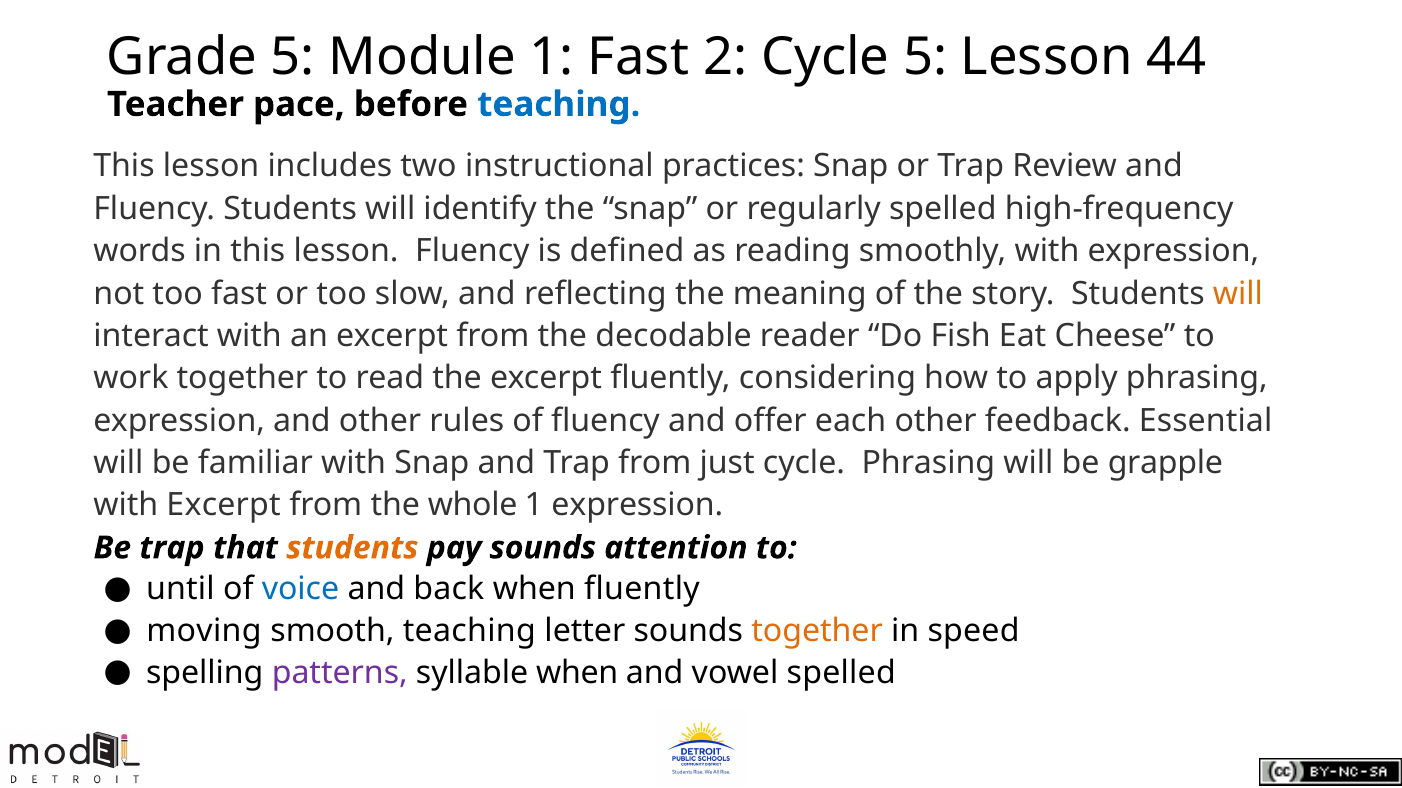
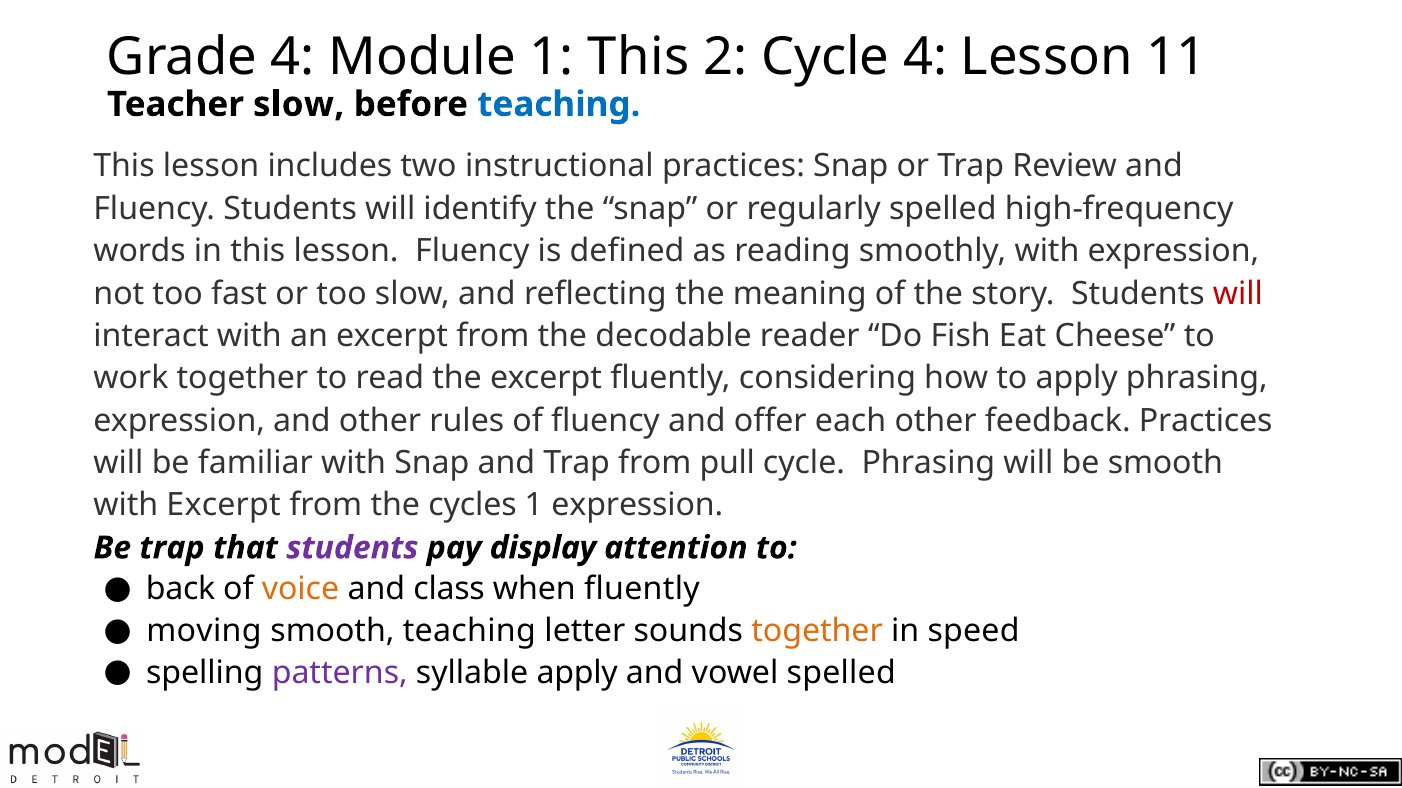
Grade 5: 5 -> 4 (293, 57)
1 Fast: Fast -> This (638, 57)
Cycle 5: 5 -> 4 (925, 57)
44: 44 -> 11 (1176, 57)
Teacher pace: pace -> slow (299, 104)
will colour: orange -> red (1238, 294)
Essential: Essential -> Practices (1206, 421)
just: just -> pull (727, 463)
be grapple: grapple -> smooth (1165, 463)
whole: whole -> cycles (473, 506)
students colour: orange -> purple (352, 548)
pay sounds: sounds -> display (543, 548)
until: until -> back (181, 590)
voice colour: blue -> orange (301, 590)
back: back -> class (449, 590)
syllable when: when -> apply (577, 673)
